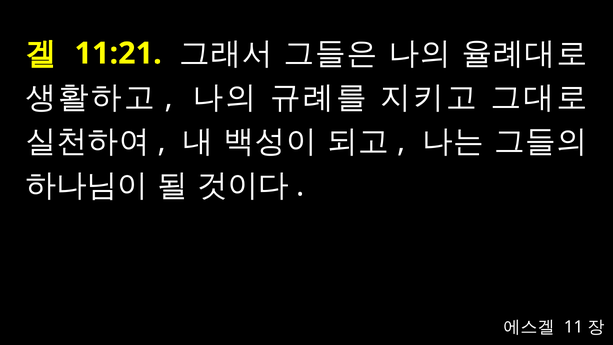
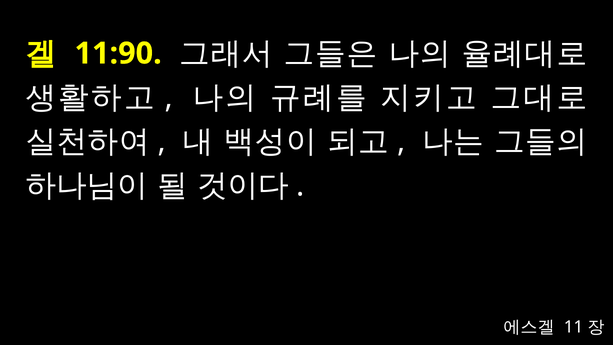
11:21: 11:21 -> 11:90 (118, 53)
